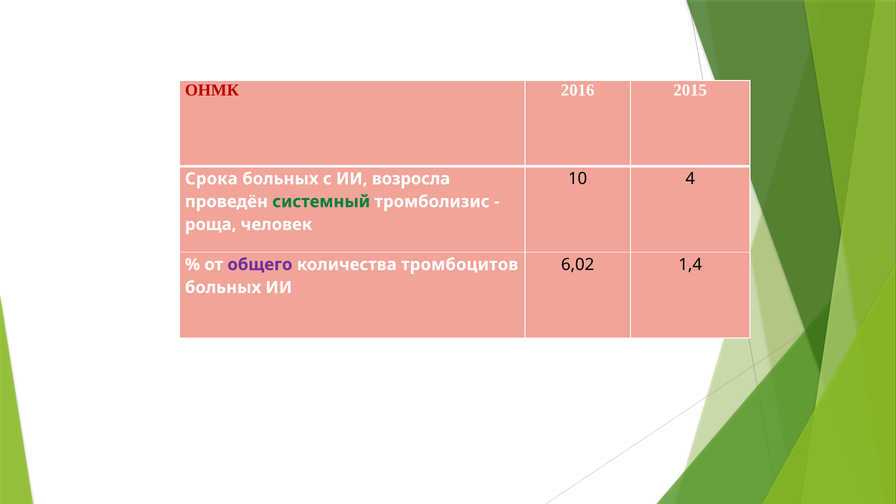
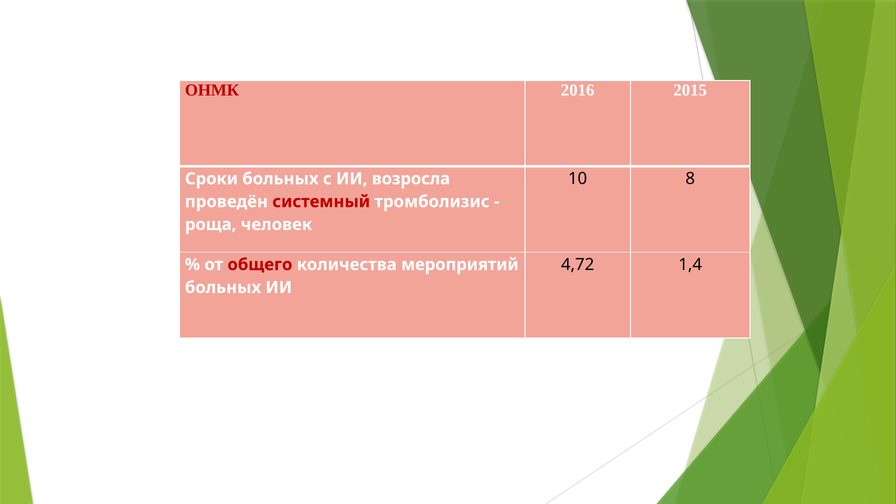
4: 4 -> 8 (690, 179)
Срока: Срока -> Сроки (211, 179)
системный colour: green -> red (321, 202)
6,02: 6,02 -> 4,72 (578, 265)
общего colour: purple -> red (260, 265)
тромбоцитов: тромбоцитов -> мероприятий (460, 265)
